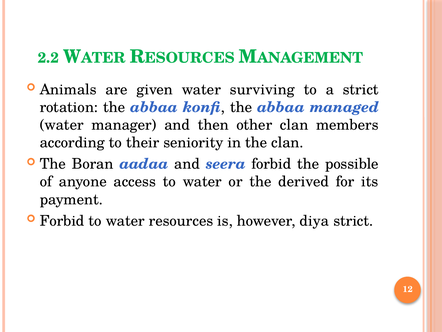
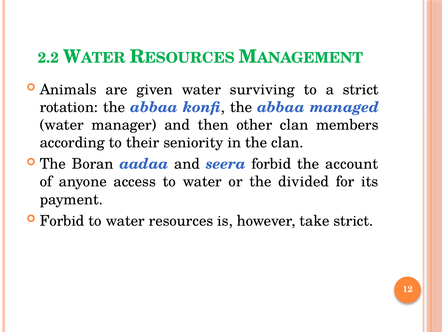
possible: possible -> account (352, 164)
derived: derived -> divided (304, 181)
diya: diya -> take (315, 221)
